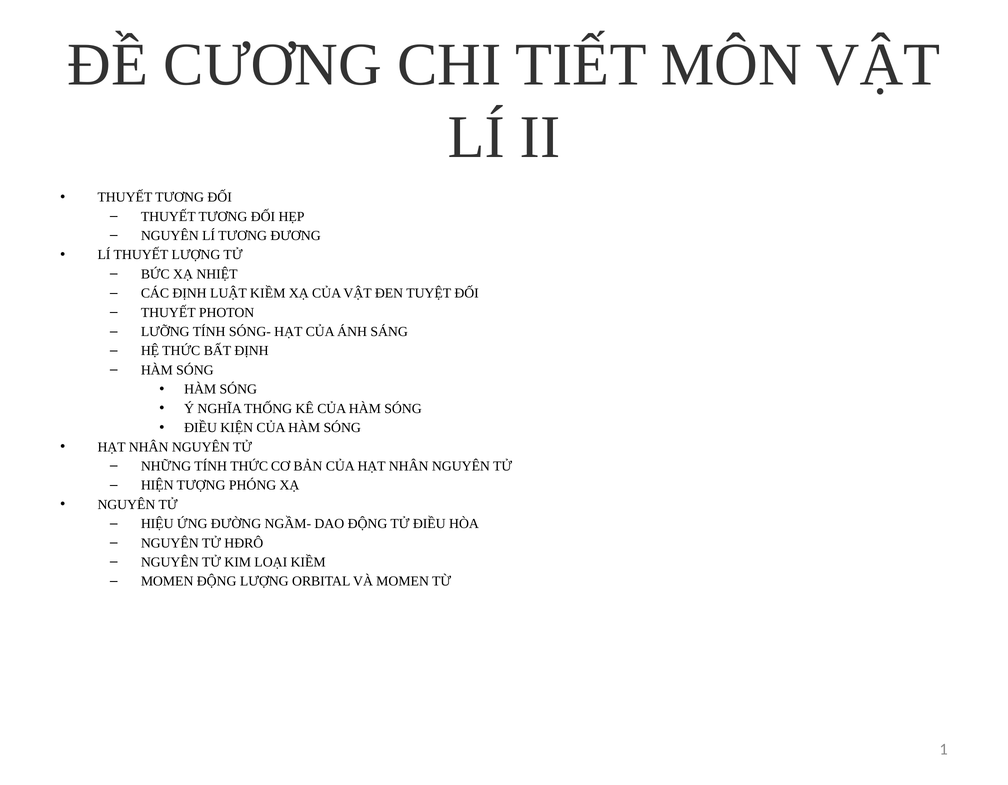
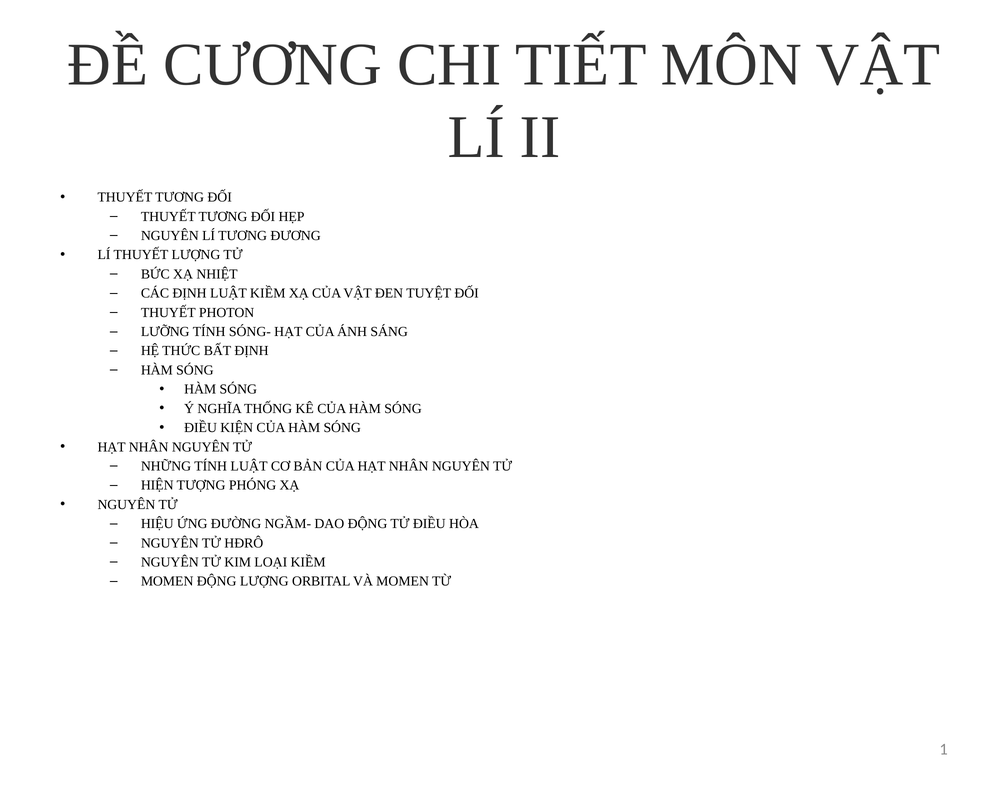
TÍNH THỨC: THỨC -> LUẬT (249, 466)
